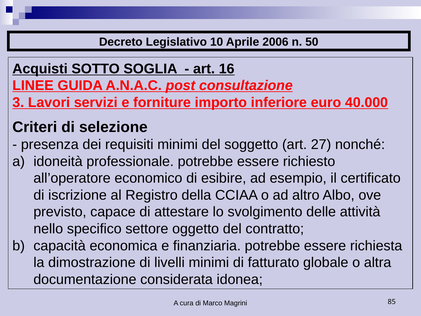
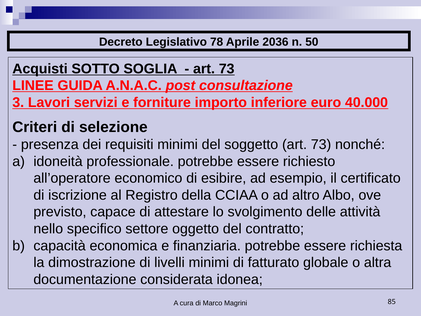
10: 10 -> 78 (217, 42)
2006: 2006 -> 2036 (275, 42)
16: 16 -> 73 (227, 69)
soggetto art 27: 27 -> 73 (321, 144)
